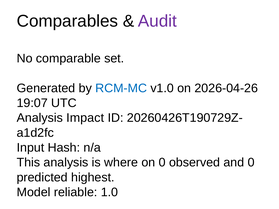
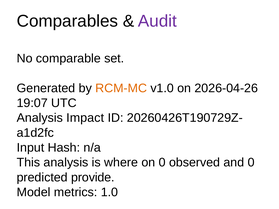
RCM-MC colour: blue -> orange (121, 88)
highest: highest -> provide (93, 178)
reliable: reliable -> metrics (76, 192)
